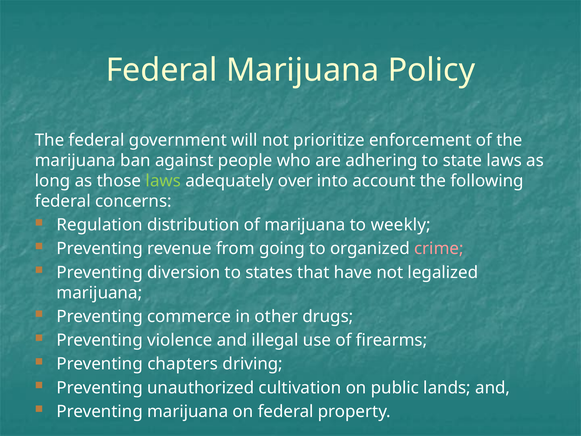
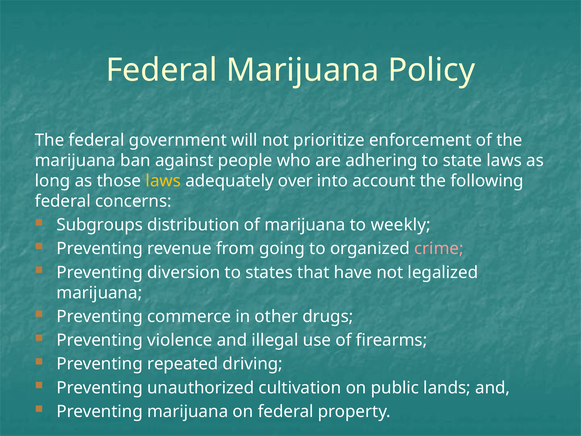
laws colour: light green -> yellow (163, 181)
Regulation: Regulation -> Subgroups (100, 225)
chapters: chapters -> repeated (183, 364)
